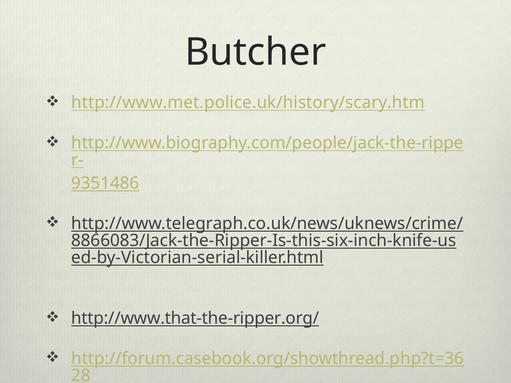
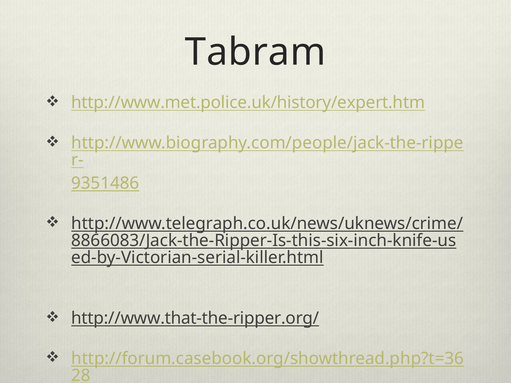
Butcher: Butcher -> Tabram (255, 52)
http://www.met.police.uk/history/scary.htm: http://www.met.police.uk/history/scary.htm -> http://www.met.police.uk/history/expert.htm (248, 103)
